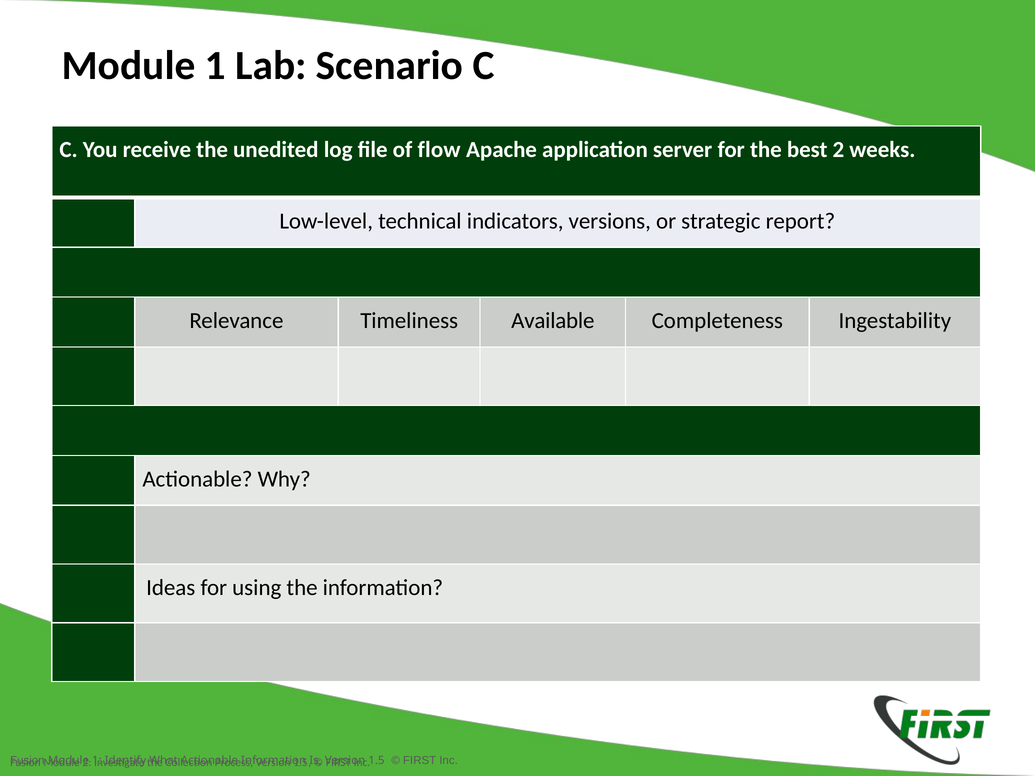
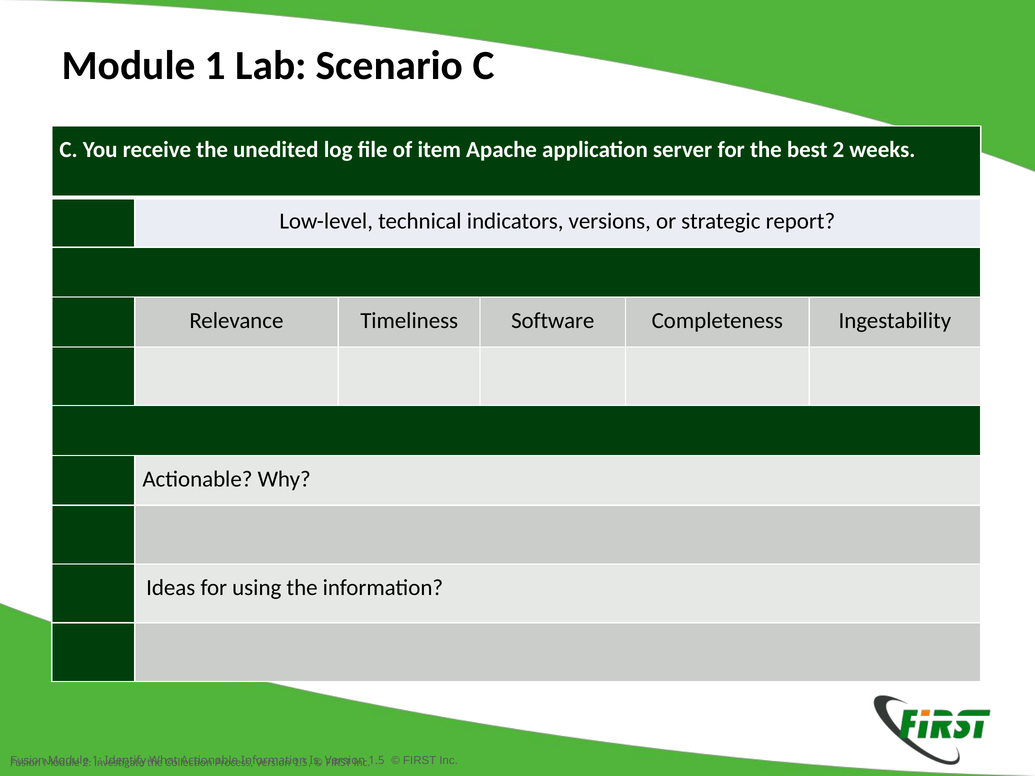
flow: flow -> item (439, 150)
Available: Available -> Software (553, 321)
